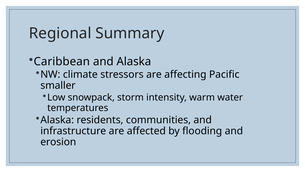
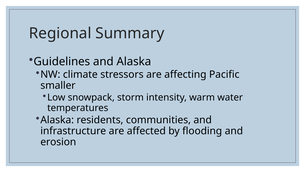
Caribbean: Caribbean -> Guidelines (62, 61)
